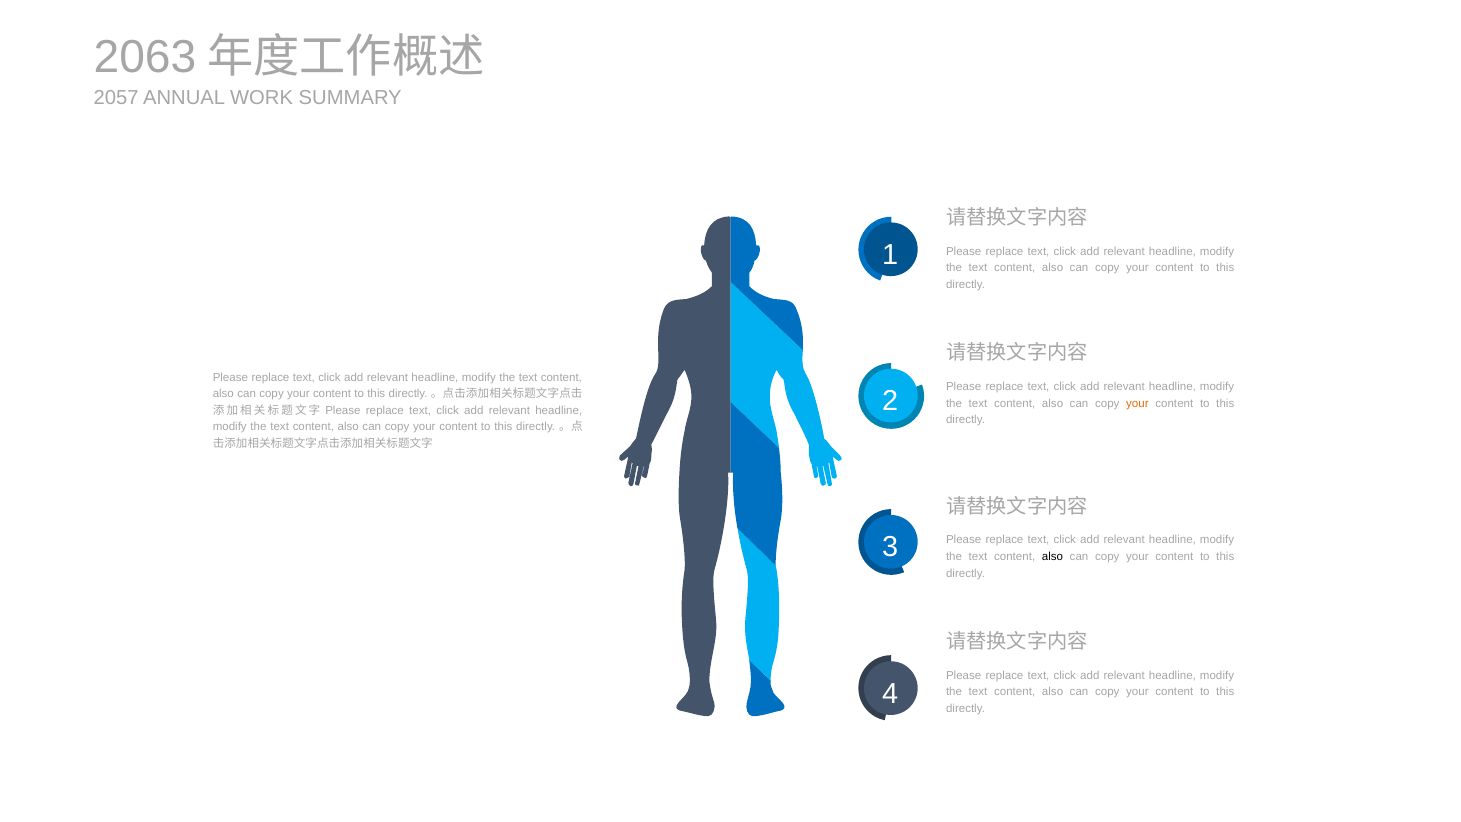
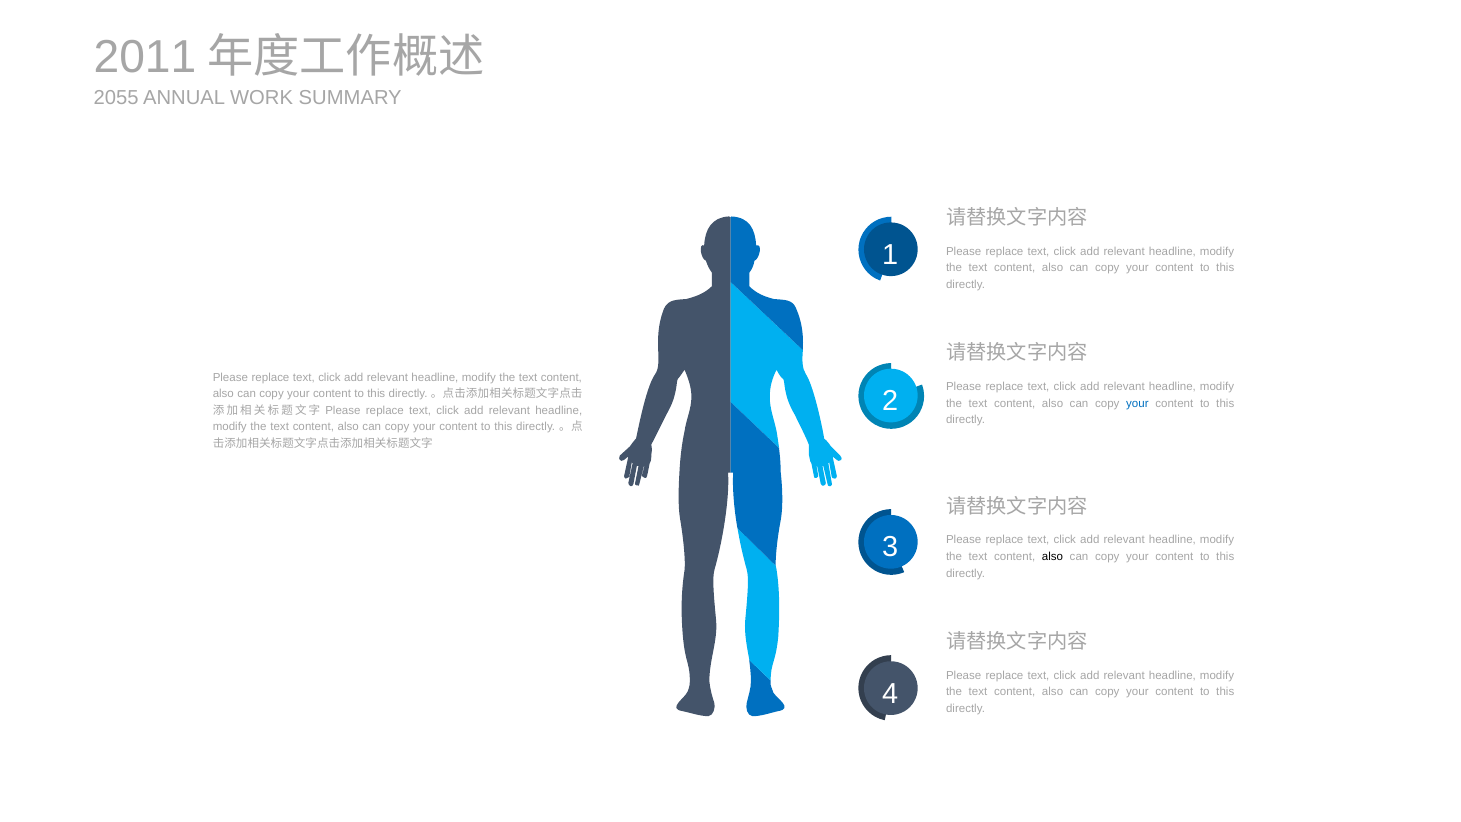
2063: 2063 -> 2011 (145, 58)
2057: 2057 -> 2055 (116, 98)
your colour: orange -> blue (1137, 403)
